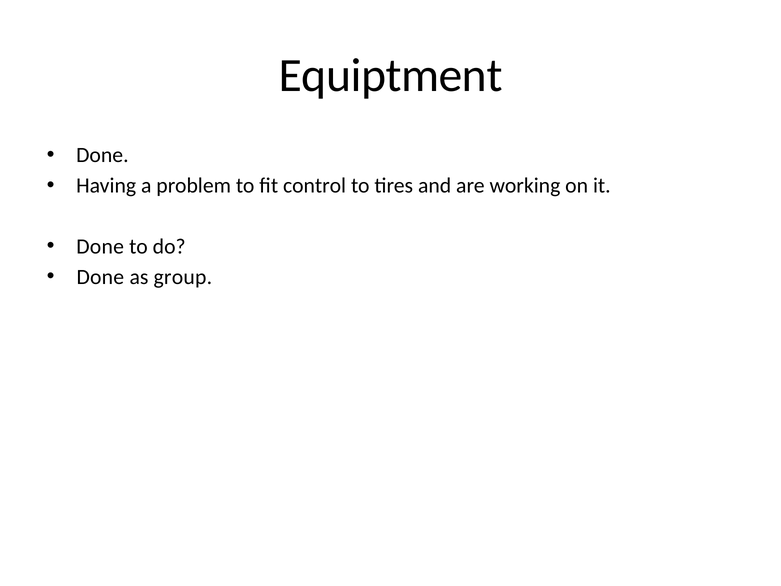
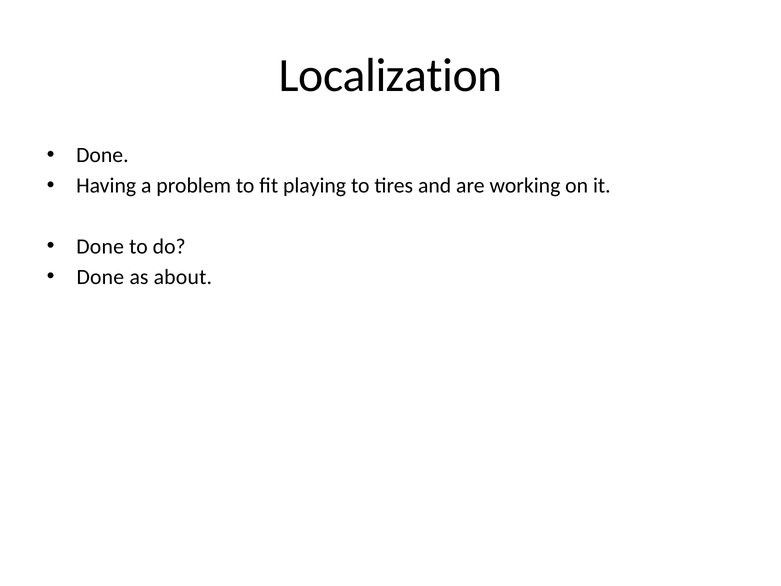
Equiptment: Equiptment -> Localization (391, 76)
control: control -> playing (315, 186)
group: group -> about (183, 277)
